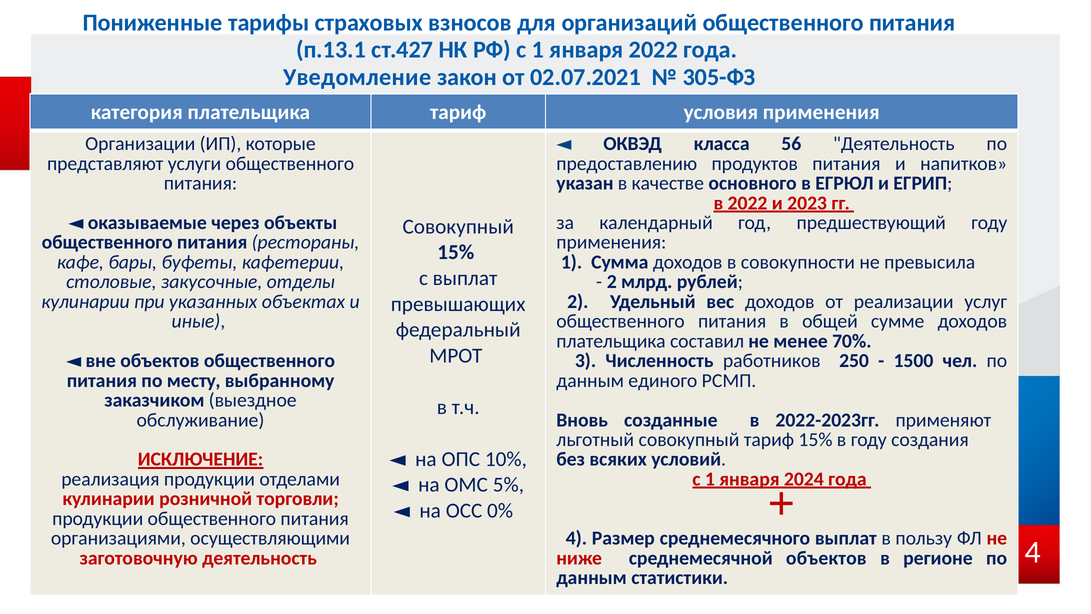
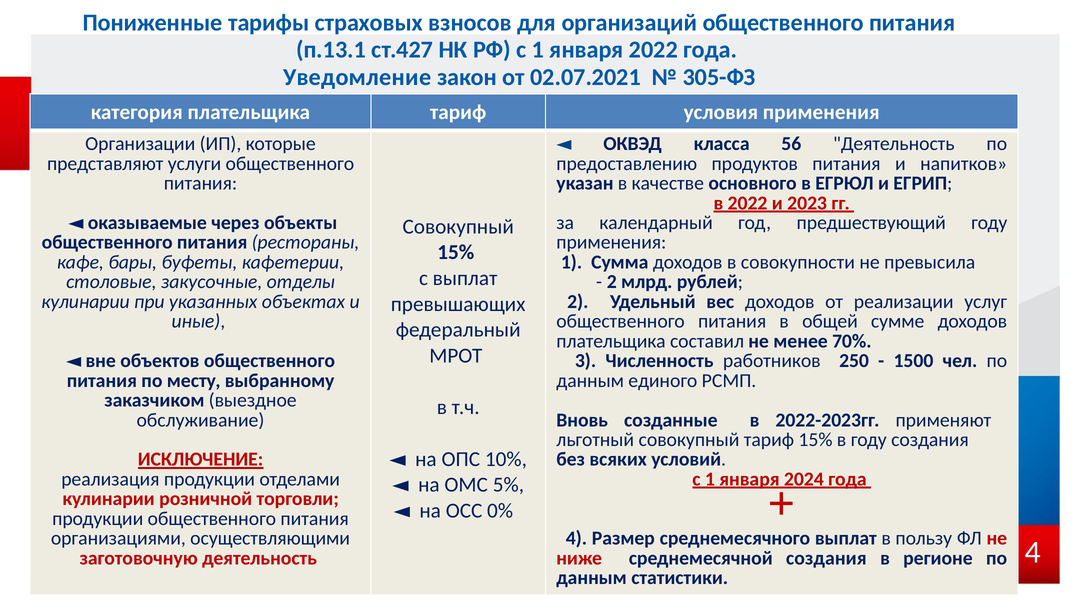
среднемесячной объектов: объектов -> создания (826, 558)
